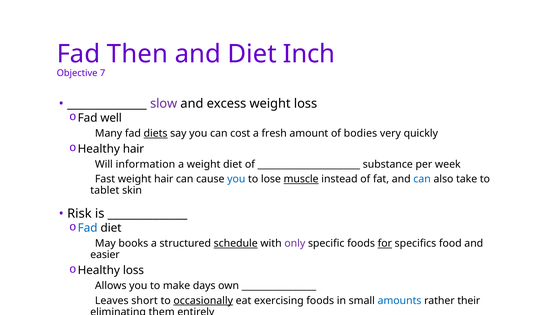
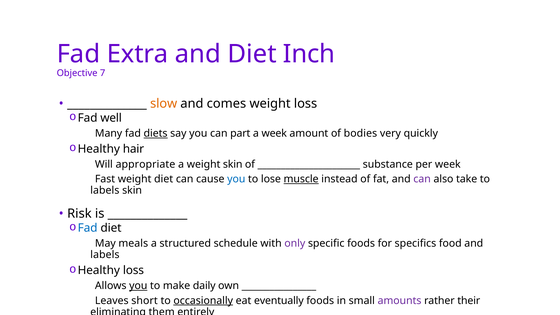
Then: Then -> Extra (138, 54)
slow colour: purple -> orange (164, 103)
excess: excess -> comes (226, 103)
cost: cost -> part (240, 133)
a fresh: fresh -> week (274, 133)
information: information -> appropriate (145, 164)
weight diet: diet -> skin (233, 164)
weight hair: hair -> diet (164, 179)
can colour: blue -> purple (422, 179)
tablet: tablet -> labels (105, 190)
books: books -> meals (133, 243)
schedule underline: present -> none (236, 243)
for underline: present -> none (385, 243)
easier: easier -> labels (105, 255)
you underline: none -> present (138, 286)
days: days -> daily (204, 286)
exercising: exercising -> eventually (279, 301)
amounts colour: blue -> purple (400, 301)
